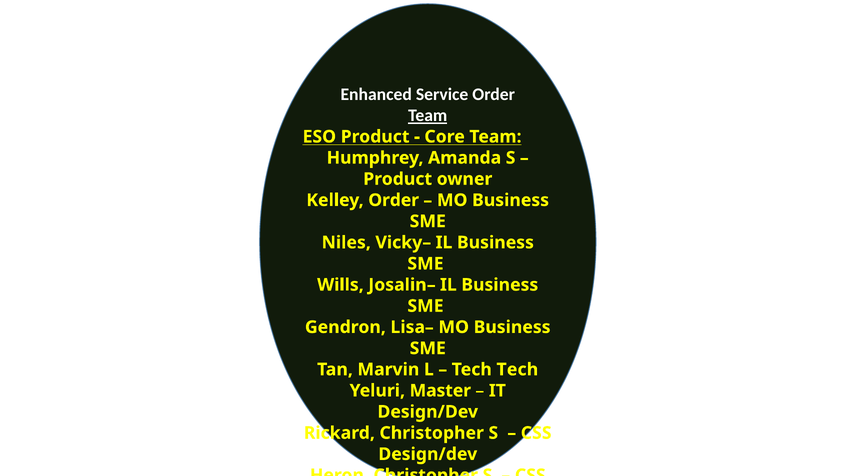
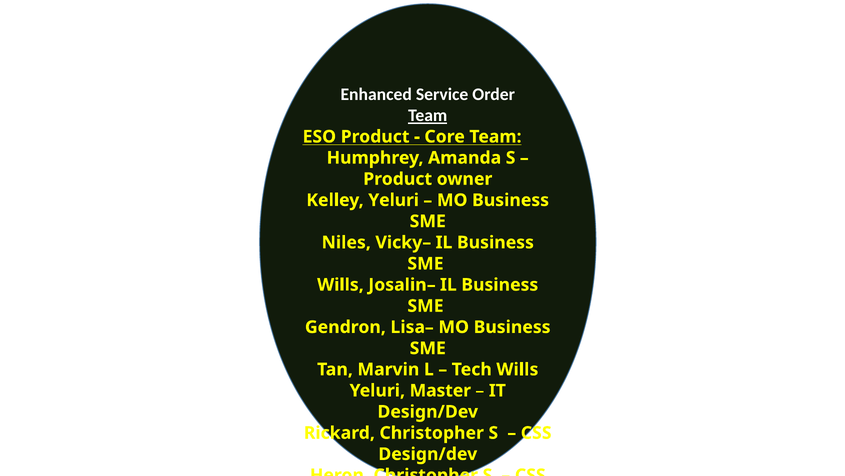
Kelley Order: Order -> Yeluri (394, 200)
Tech Tech: Tech -> Wills (517, 369)
